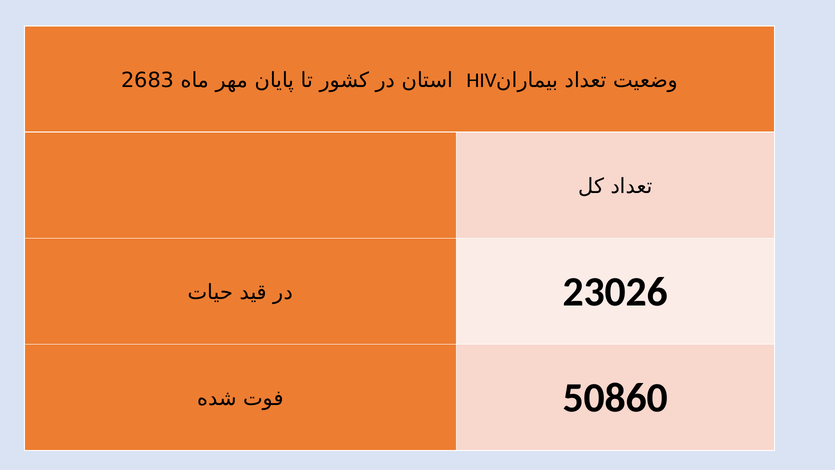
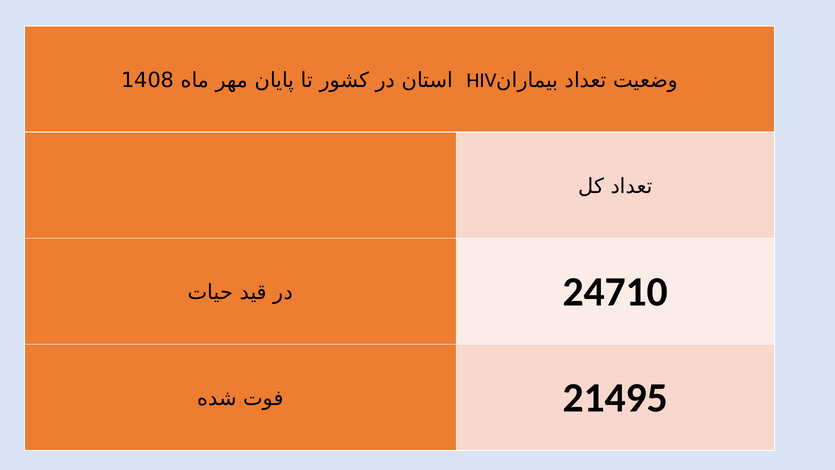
2683: 2683 -> 1408 (148, 80)
23026: 23026 -> 24710 (615, 292)
50860: 50860 -> 21495 (615, 398)
